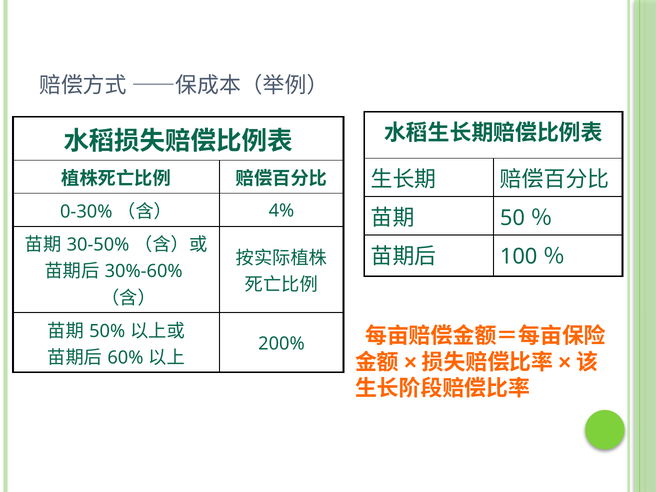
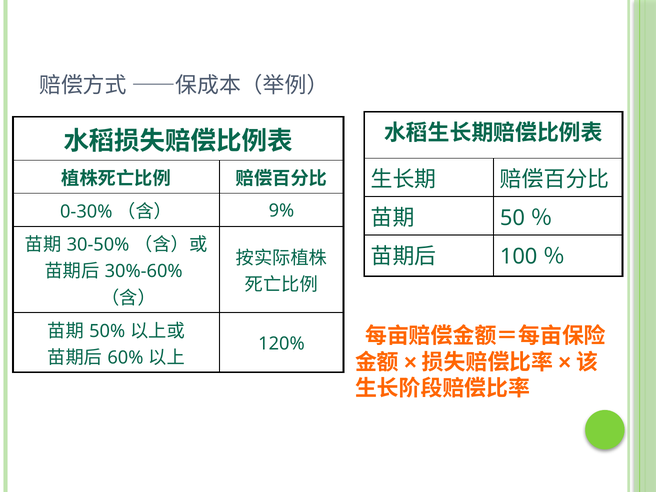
4%: 4% -> 9% (281, 211)
200%: 200% -> 120% (281, 344)
